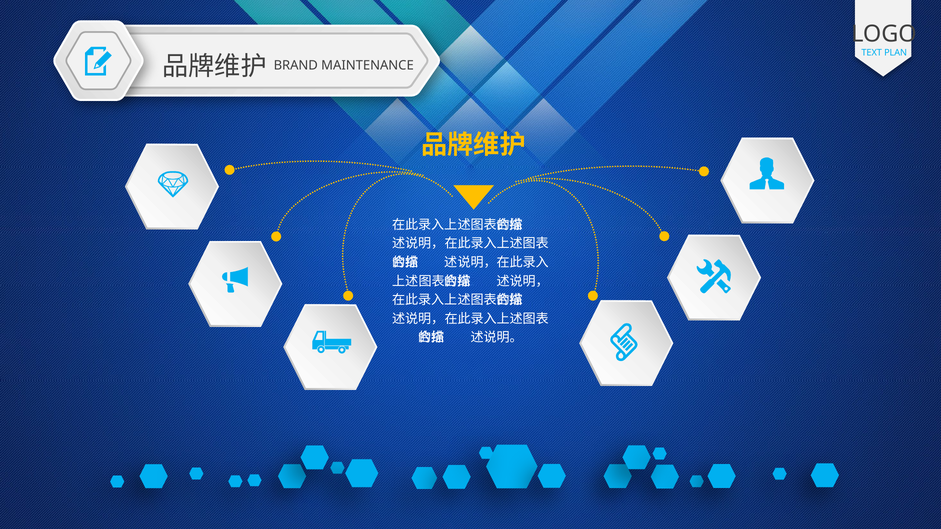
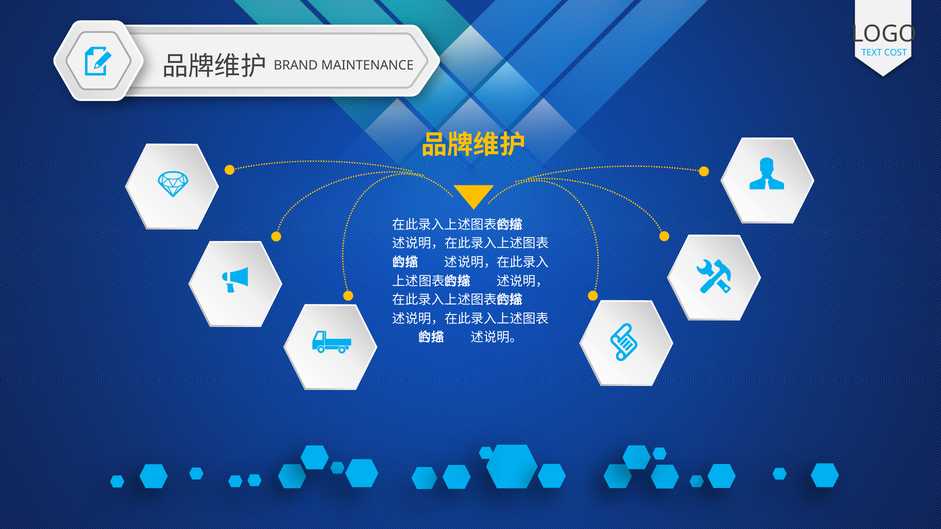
PLAN: PLAN -> COST (896, 53)
